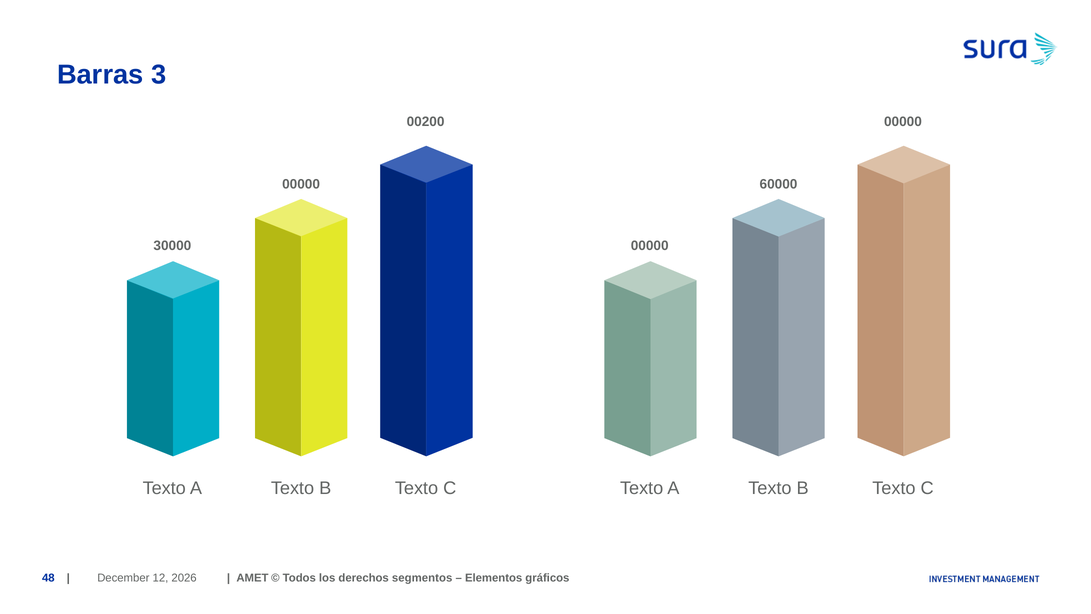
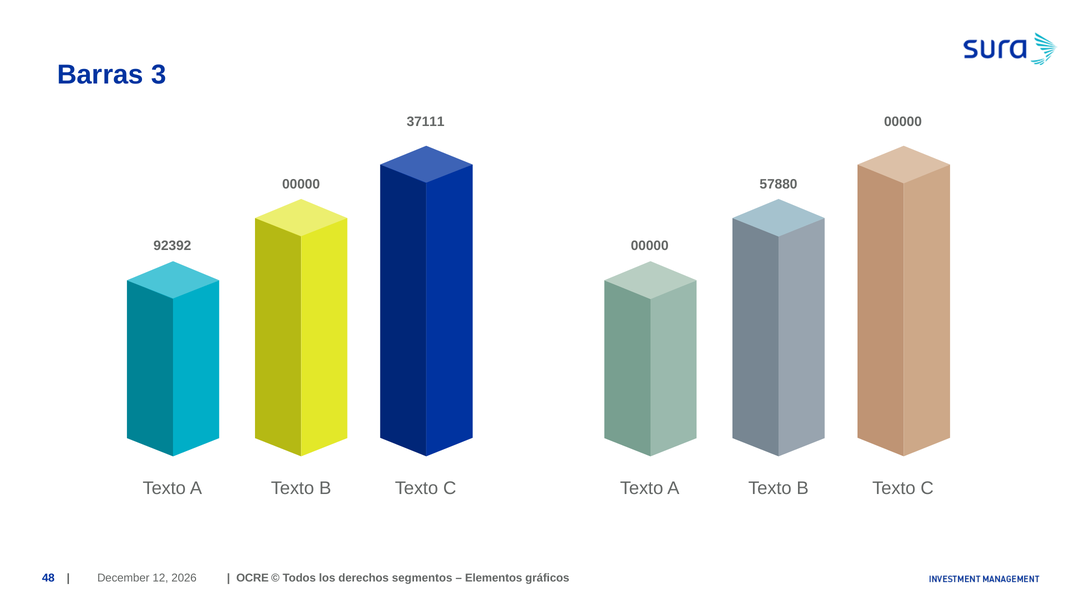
00200: 00200 -> 37111 (426, 122)
60000: 60000 -> 57880 (779, 184)
30000: 30000 -> 92392 (172, 246)
AMET: AMET -> OCRE (253, 578)
